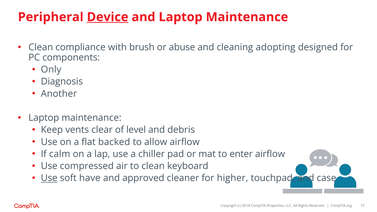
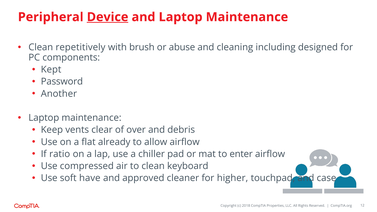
compliance: compliance -> repetitively (80, 47)
adopting: adopting -> including (276, 47)
Only: Only -> Kept (51, 70)
Diagnosis: Diagnosis -> Password (62, 82)
level: level -> over (136, 130)
backed: backed -> already (114, 142)
calm: calm -> ratio (60, 154)
Use underline: present -> none (49, 178)
